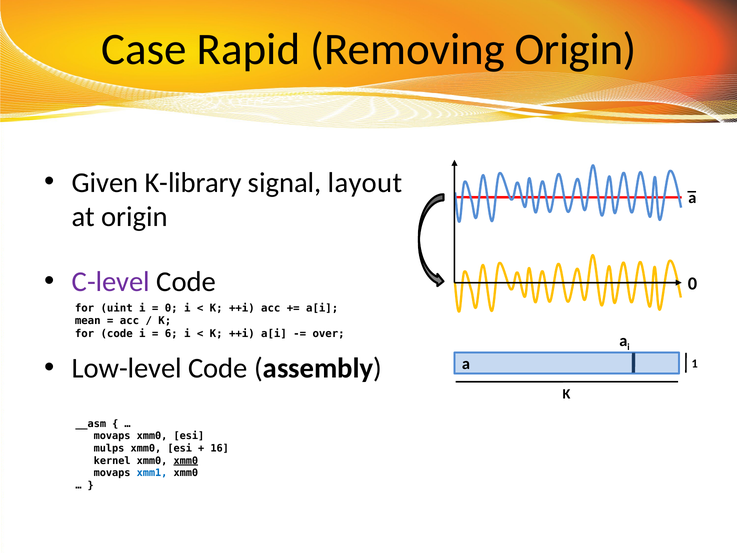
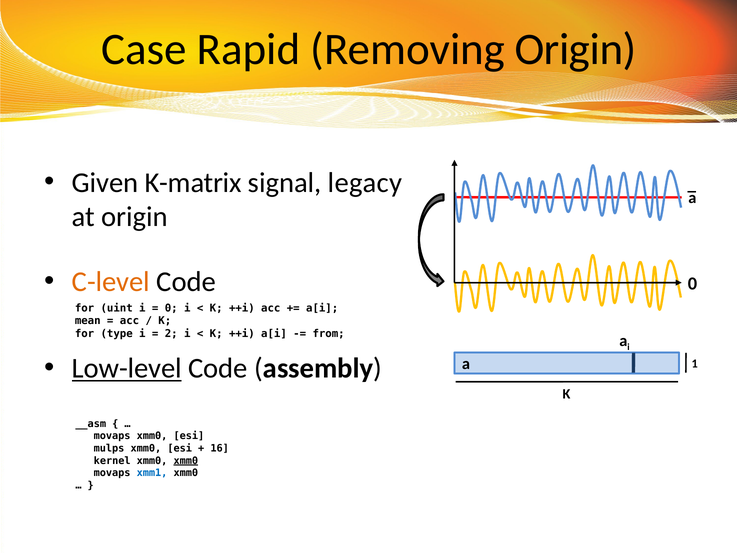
K-library: K-library -> K-matrix (193, 183)
layout: layout -> legacy (365, 183)
C-level colour: purple -> orange (111, 282)
for code: code -> type (117, 334)
6: 6 -> 2 (171, 334)
over: over -> from (329, 334)
Low-level underline: none -> present (127, 368)
